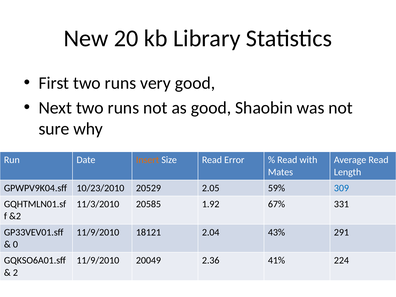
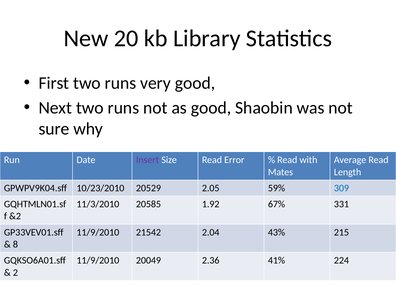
Insert colour: orange -> purple (148, 160)
18121: 18121 -> 21542 (148, 232)
291: 291 -> 215 (341, 232)
0: 0 -> 8 (15, 244)
